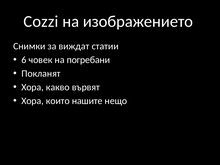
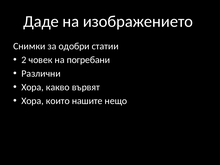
Cozzi: Cozzi -> Даде (41, 22)
виждат: виждат -> одобри (74, 46)
6: 6 -> 2 (24, 60)
Покланят: Покланят -> Различни (41, 74)
